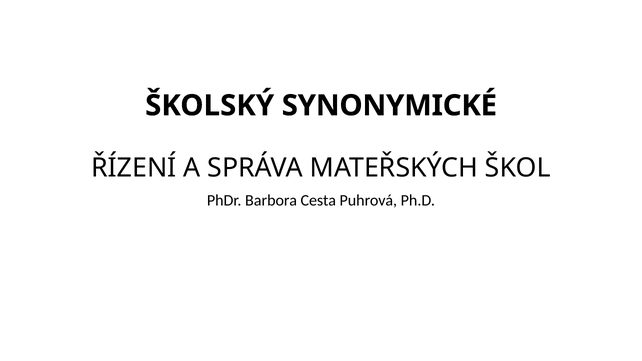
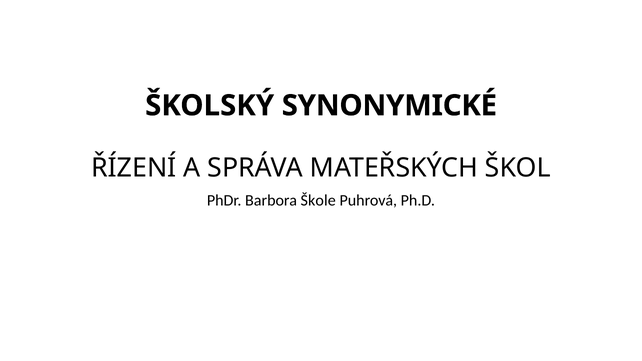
Cesta: Cesta -> Škole (318, 201)
